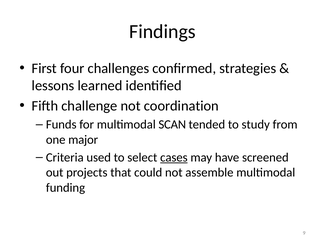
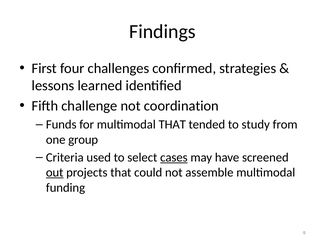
multimodal SCAN: SCAN -> THAT (172, 124)
major: major -> group (83, 140)
out underline: none -> present (55, 172)
